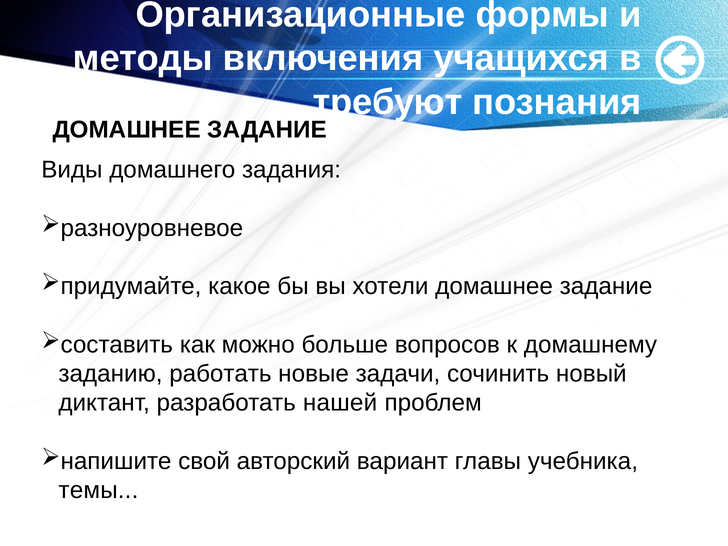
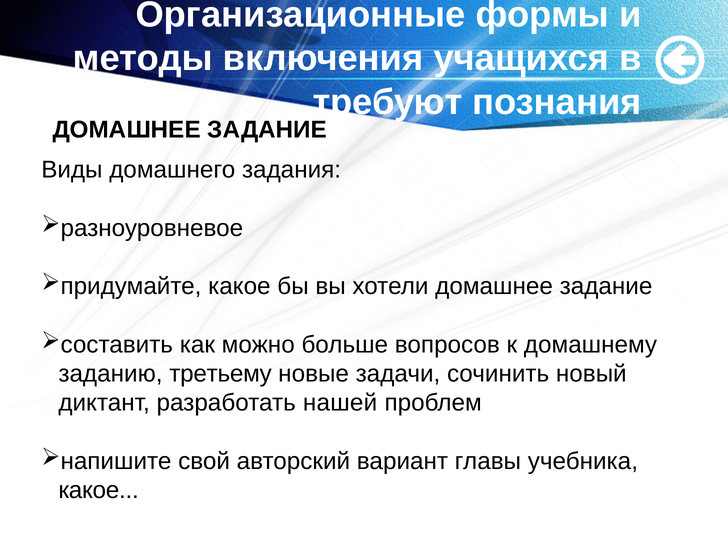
работать: работать -> третьему (220, 374)
темы: темы -> какое (99, 490)
